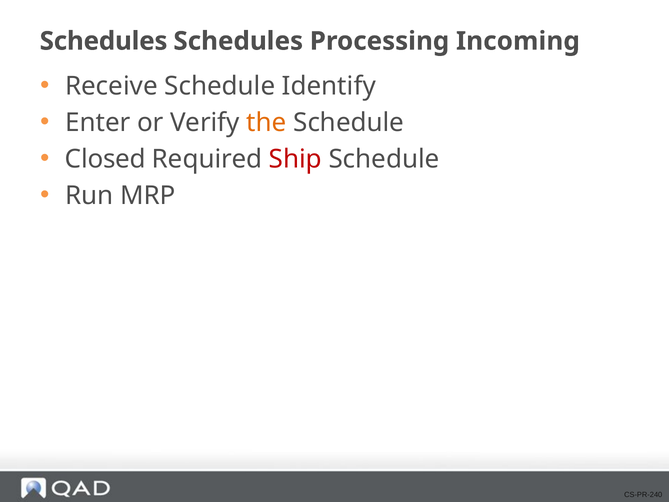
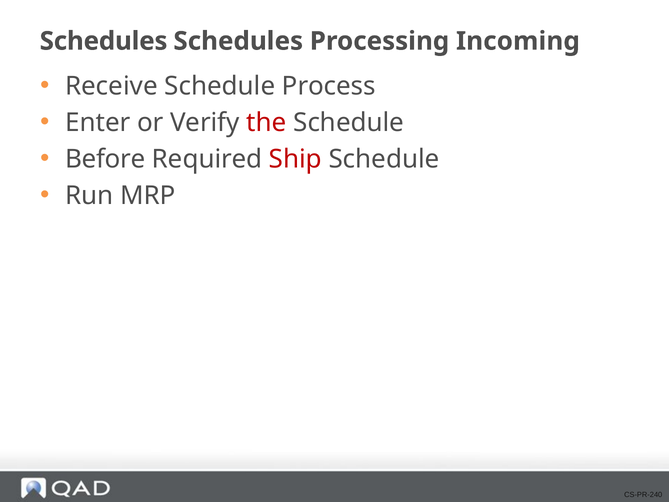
Identify: Identify -> Process (329, 86)
the colour: orange -> red (267, 122)
Closed: Closed -> Before (105, 159)
